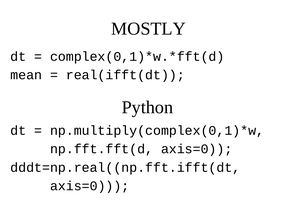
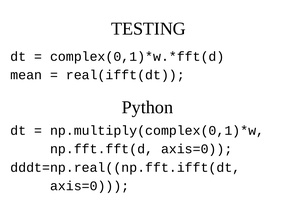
MOSTLY: MOSTLY -> TESTING (149, 29)
